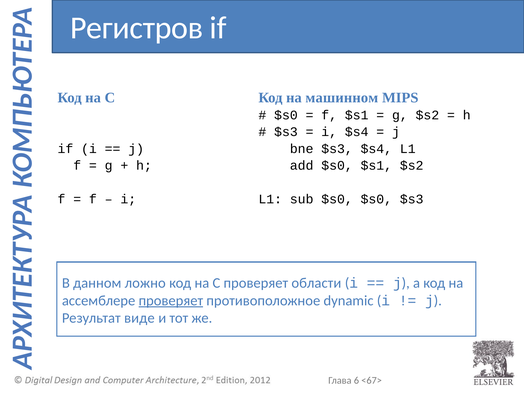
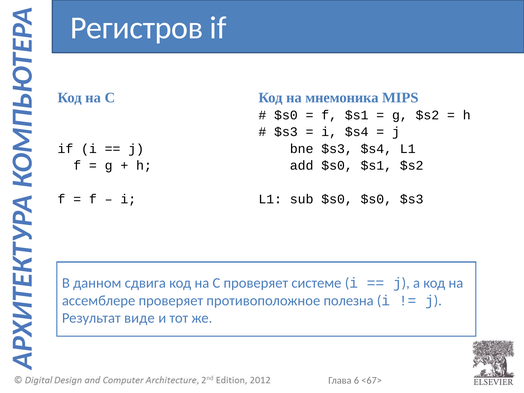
машинном: машинном -> мнемоника (342, 98)
ложно: ложно -> сдвига (145, 283)
области: области -> системе (316, 283)
проверяет underline: present -> none (171, 301)
dynamic: dynamic -> полезна (349, 301)
